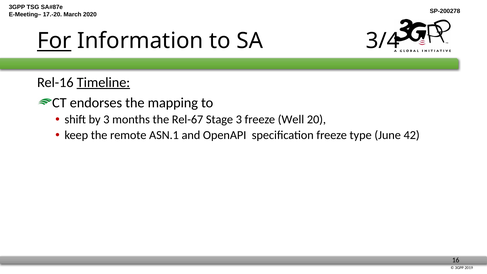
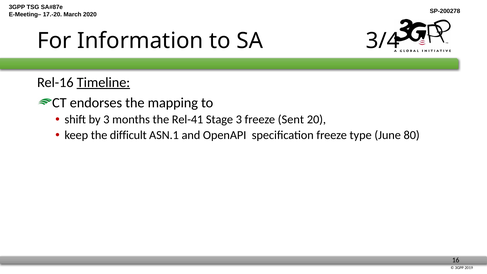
For underline: present -> none (54, 41)
Rel-67: Rel-67 -> Rel-41 (188, 120)
Well: Well -> Sent (291, 120)
remote: remote -> difficult (128, 135)
42: 42 -> 80 (412, 135)
